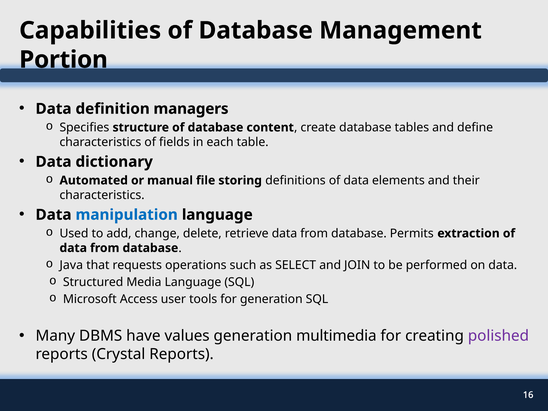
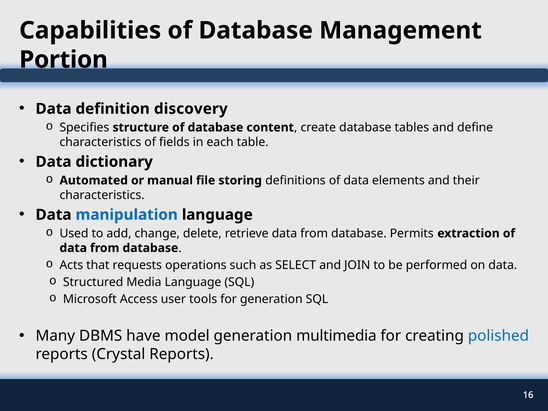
managers: managers -> discovery (191, 109)
Java: Java -> Acts (71, 265)
values: values -> model (187, 336)
polished colour: purple -> blue (498, 336)
